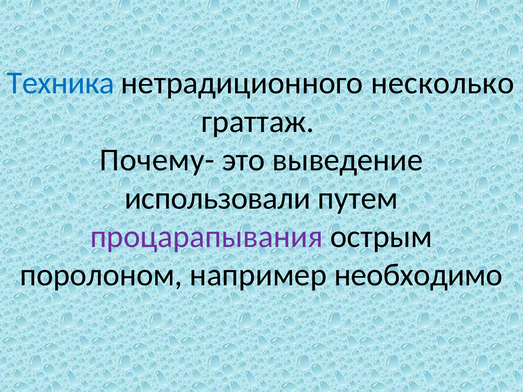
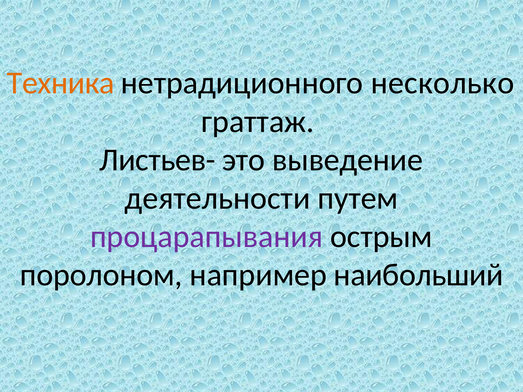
Техника colour: blue -> orange (61, 83)
Почему-: Почему- -> Листьев- (157, 160)
использовали: использовали -> деятельности (217, 198)
необходимо: необходимо -> наибольший (418, 275)
